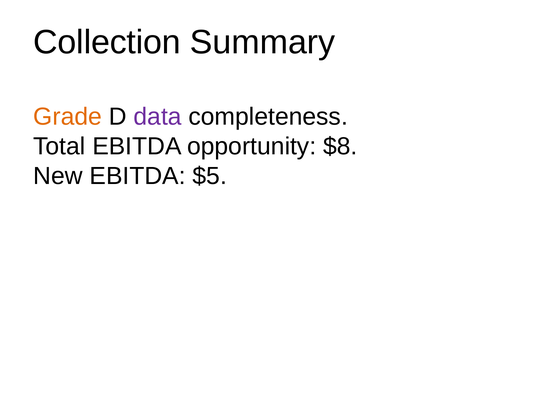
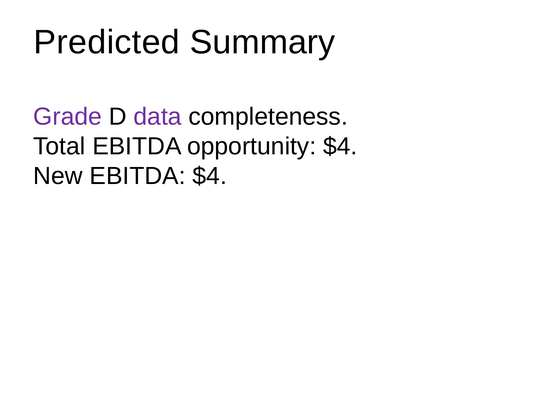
Collection: Collection -> Predicted (107, 42)
Grade colour: orange -> purple (68, 117)
opportunity $8: $8 -> $4 (340, 146)
EBITDA $5: $5 -> $4 (210, 176)
